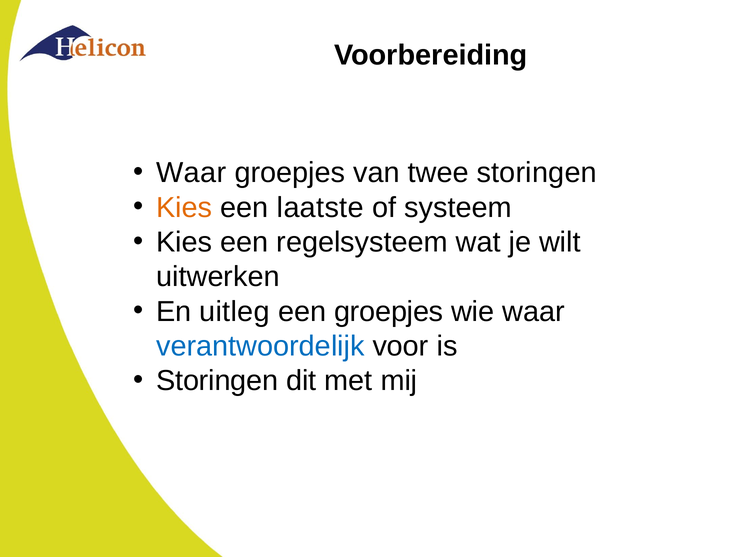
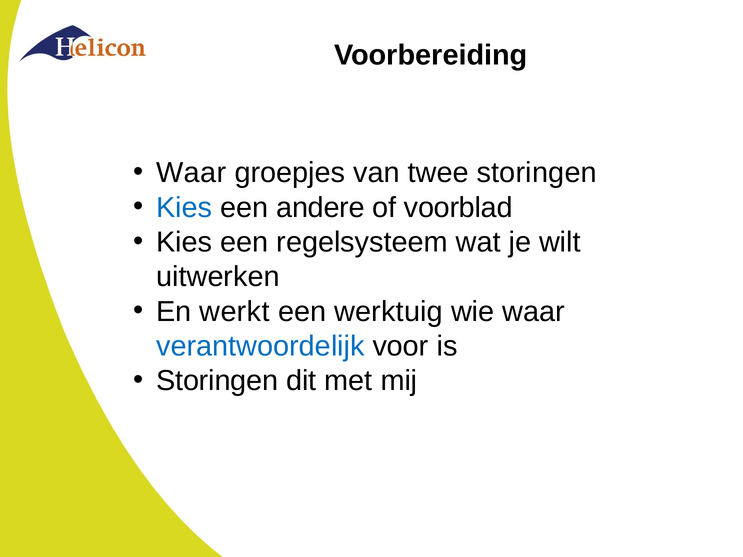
Kies colour: orange -> blue (184, 208)
laatste: laatste -> andere (321, 208)
systeem: systeem -> voorblad (458, 208)
uitleg: uitleg -> werkt (235, 312)
een groepjes: groepjes -> werktuig (389, 312)
